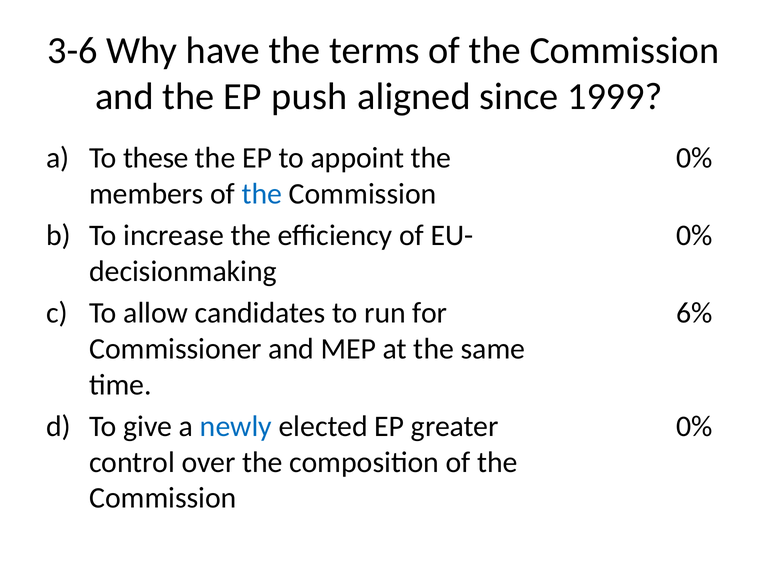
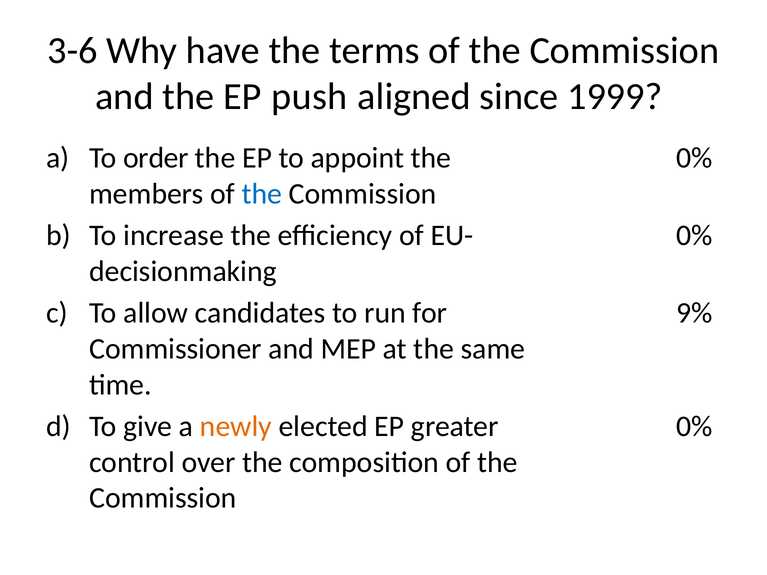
these: these -> order (156, 158)
6%: 6% -> 9% (694, 313)
newly colour: blue -> orange (236, 427)
